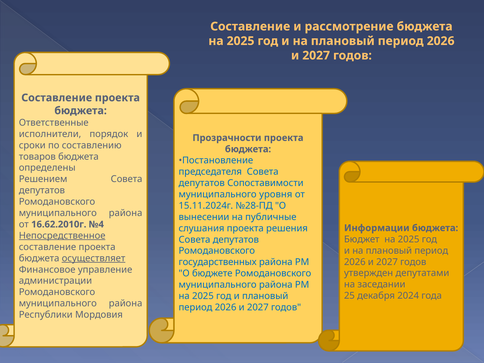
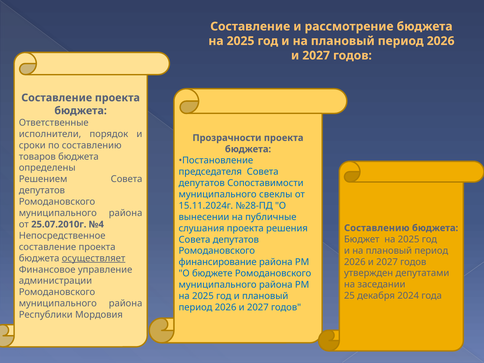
уровня: уровня -> свеклы (276, 194)
16.62.2010г: 16.62.2010г -> 25.07.2010г (59, 224)
Информации: Информации -> Составлению (377, 228)
Непосредственное underline: present -> none (62, 236)
государственных: государственных -> финансирование (218, 262)
